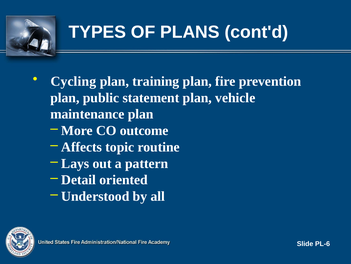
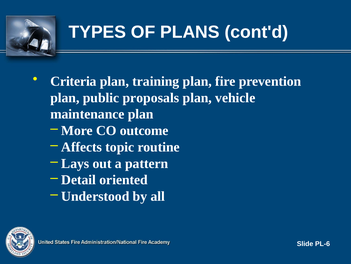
Cycling: Cycling -> Criteria (73, 81)
statement: statement -> proposals (151, 97)
